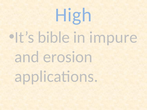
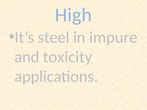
bible: bible -> steel (54, 37)
erosion: erosion -> toxicity (68, 57)
